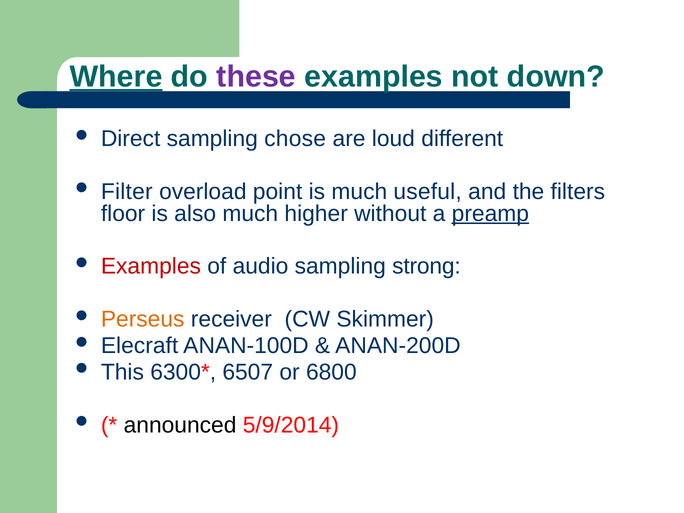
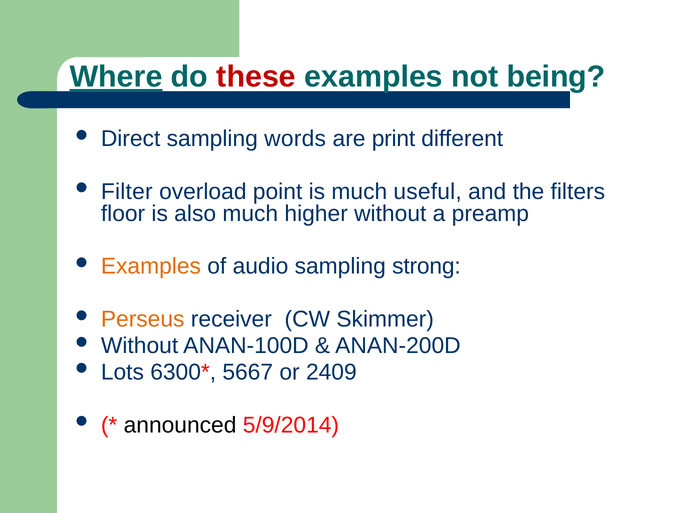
these colour: purple -> red (256, 77)
down: down -> being (556, 77)
chose: chose -> words (295, 139)
loud: loud -> print (393, 139)
preamp underline: present -> none (490, 214)
Examples colour: red -> orange (151, 266)
Elecraft: Elecraft -> Without (140, 346)
This: This -> Lots (122, 372)
6507: 6507 -> 5667 (248, 372)
6800: 6800 -> 2409 (331, 372)
